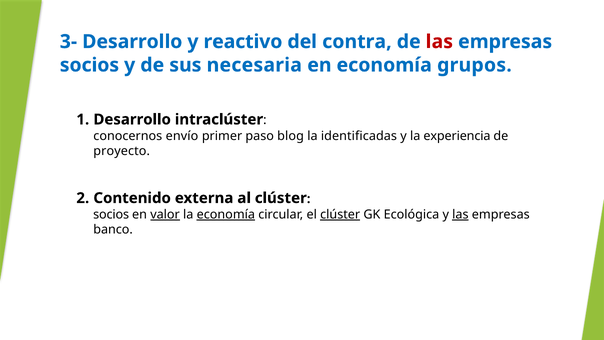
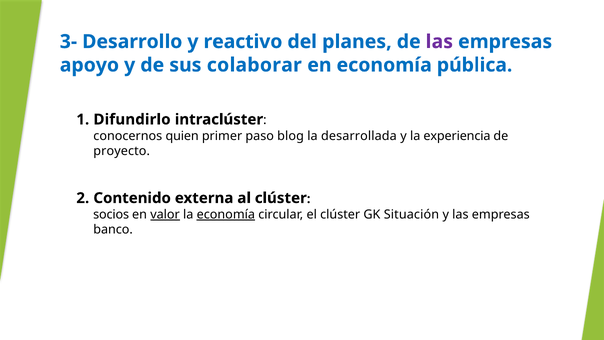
contra: contra -> planes (357, 42)
las colour: red -> purple (439, 42)
socios: socios -> apoyo (89, 65)
necesaria: necesaria -> colaborar (254, 65)
grupos: grupos -> pública (475, 65)
Desarrollo: Desarrollo -> Difundirlo (132, 119)
envío: envío -> quien (182, 136)
identificadas: identificadas -> desarrollada (359, 136)
clúster underline: present -> none (340, 214)
Ecológica: Ecológica -> Situación (411, 214)
las underline: present -> none (460, 214)
